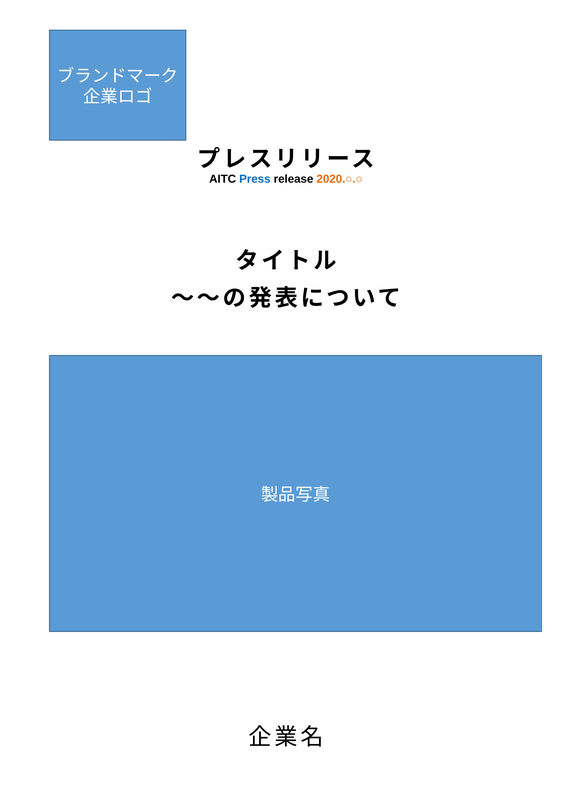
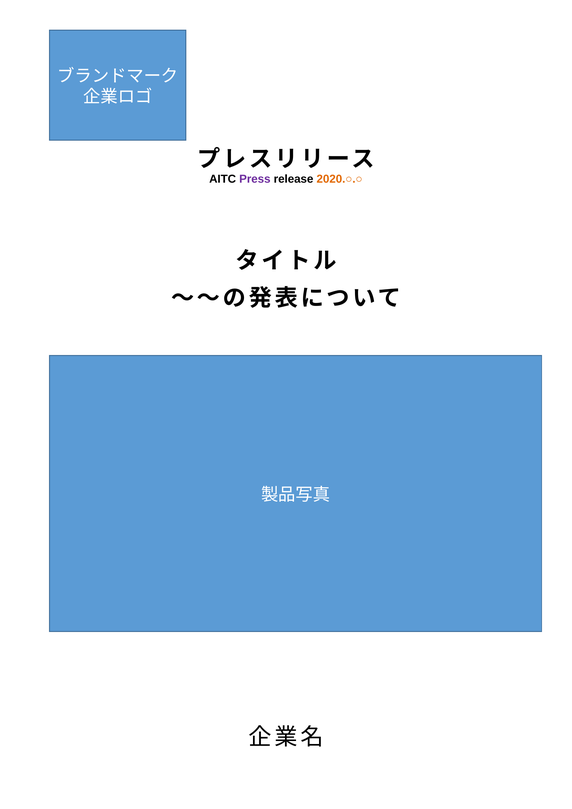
Press colour: blue -> purple (255, 179)
